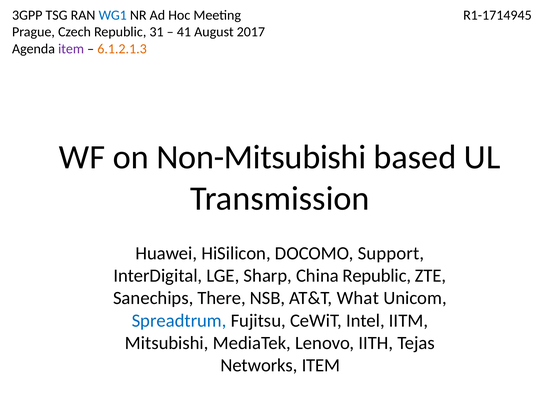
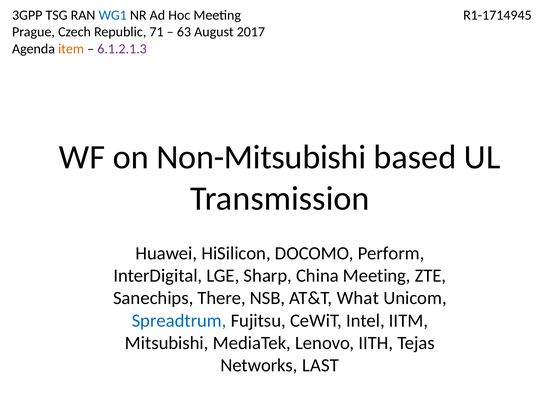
31: 31 -> 71 (157, 32)
41: 41 -> 63 (184, 32)
item colour: purple -> orange (71, 49)
6.1.2.1.3 colour: orange -> purple (122, 49)
Support: Support -> Perform (391, 253)
China Republic: Republic -> Meeting (377, 276)
Networks ITEM: ITEM -> LAST (321, 365)
